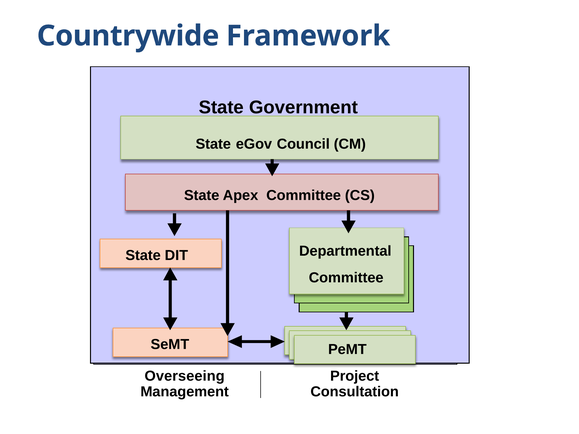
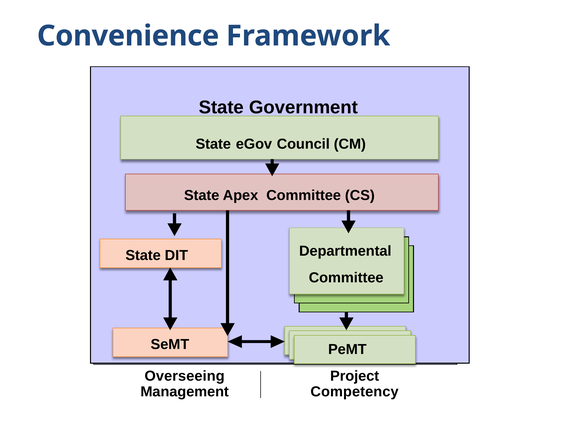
Countrywide: Countrywide -> Convenience (128, 36)
Consultation: Consultation -> Competency (355, 392)
